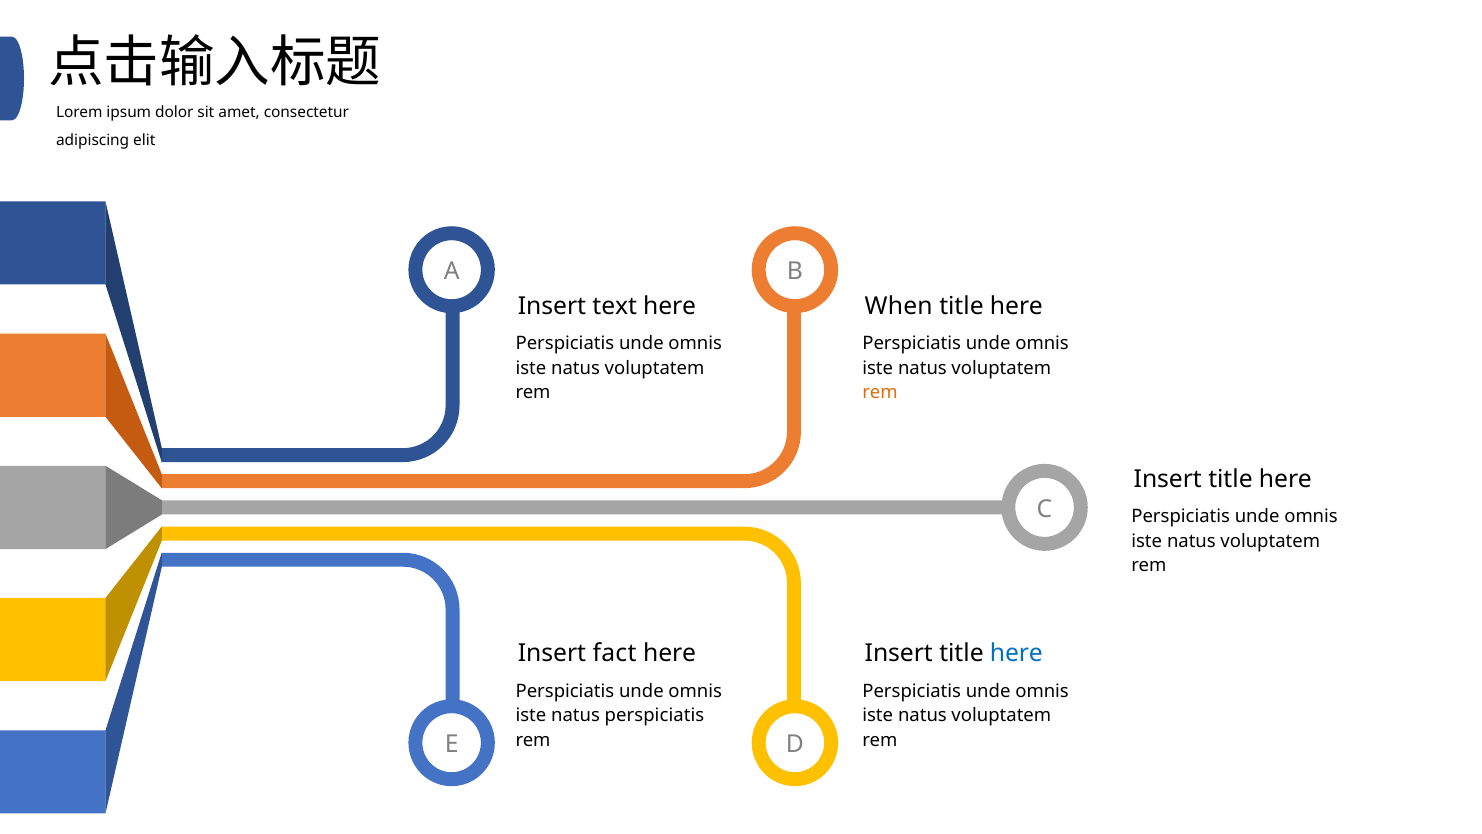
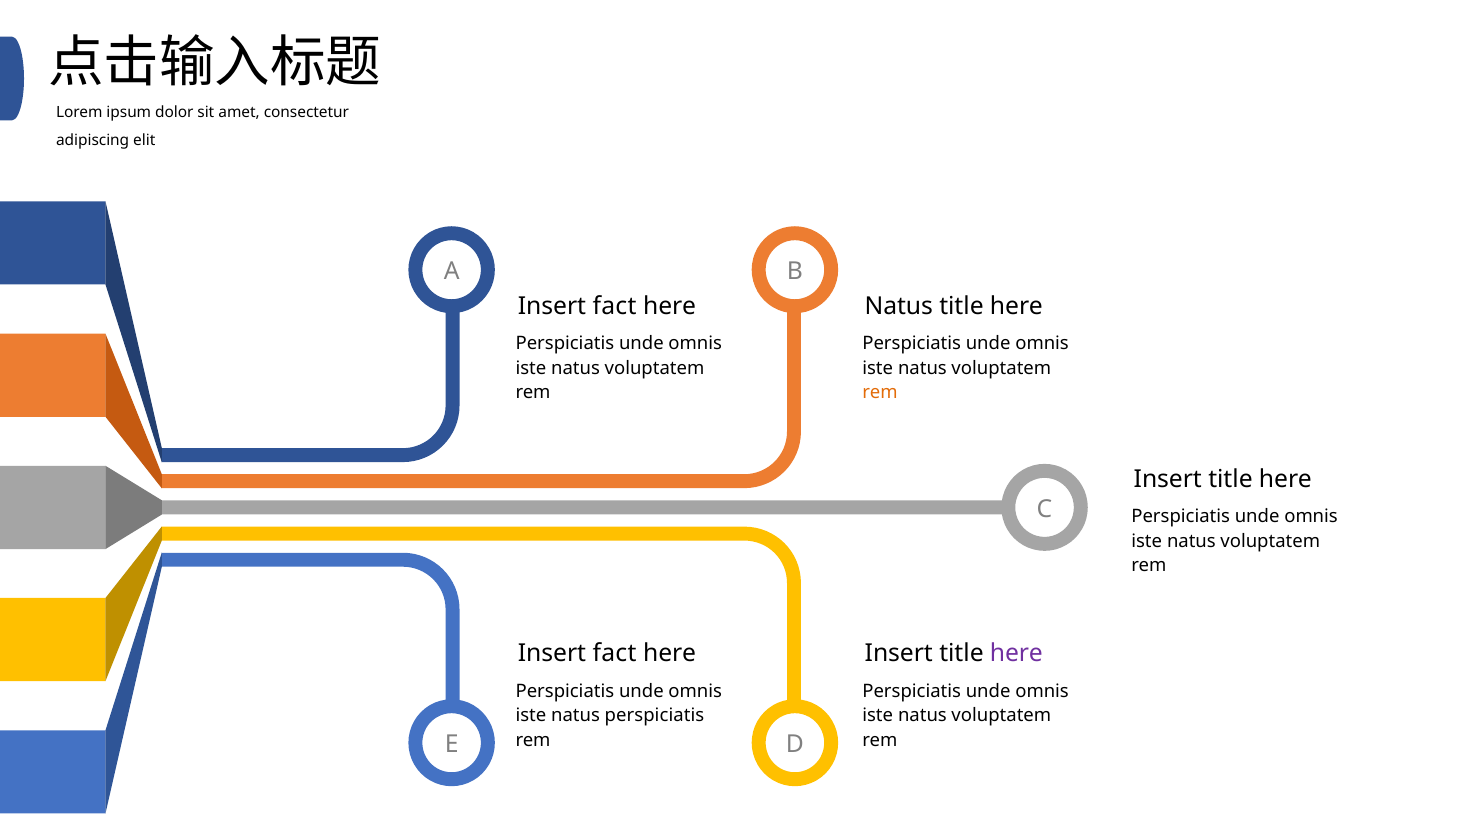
text: text -> fact (615, 306)
When: When -> Natus (899, 306)
here colour: blue -> purple (1016, 653)
